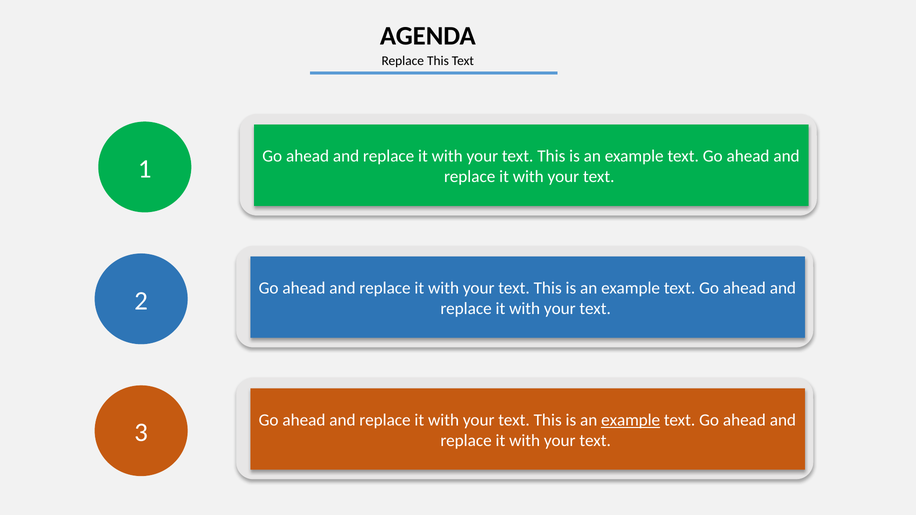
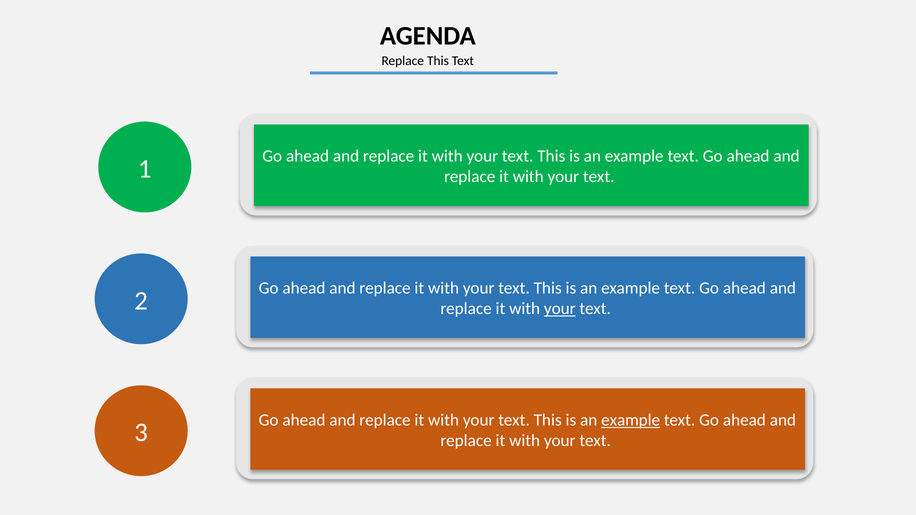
your underline: none -> present (560, 309)
